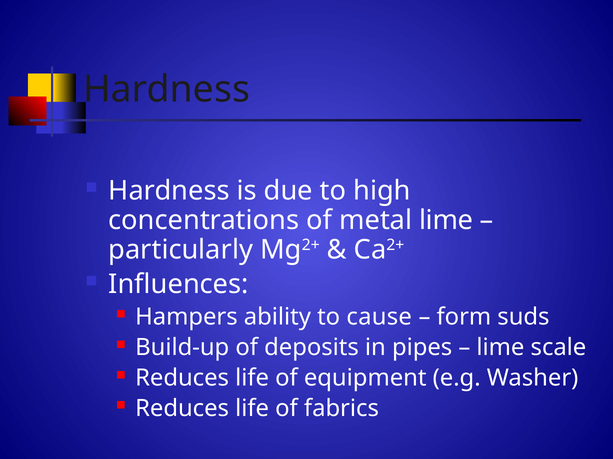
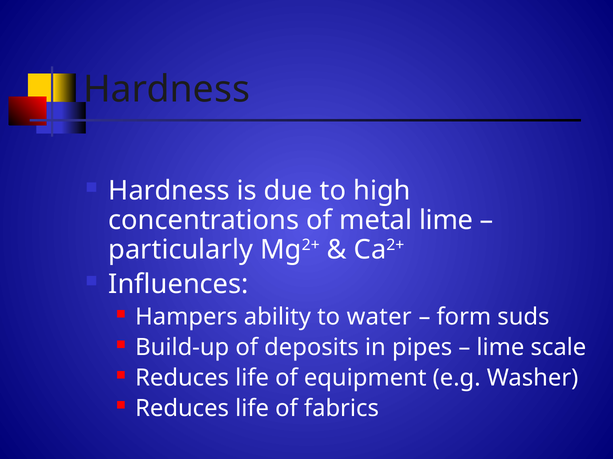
cause: cause -> water (379, 317)
